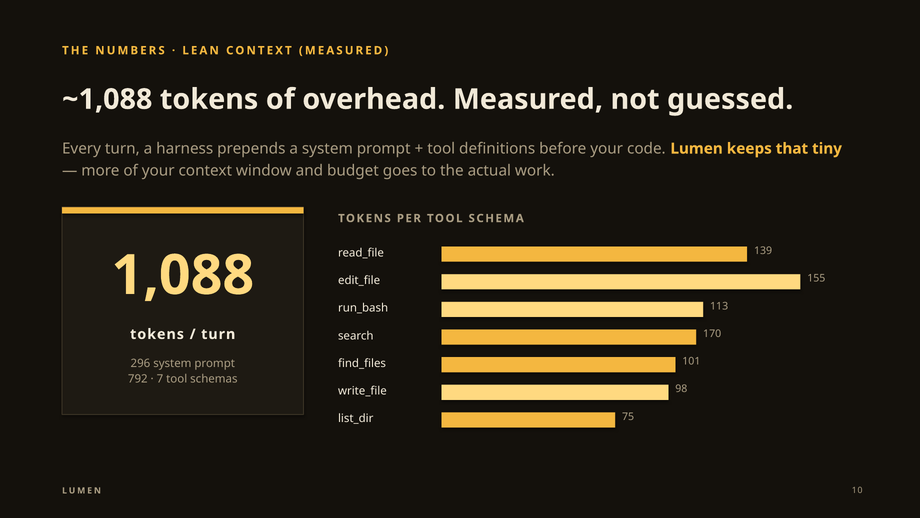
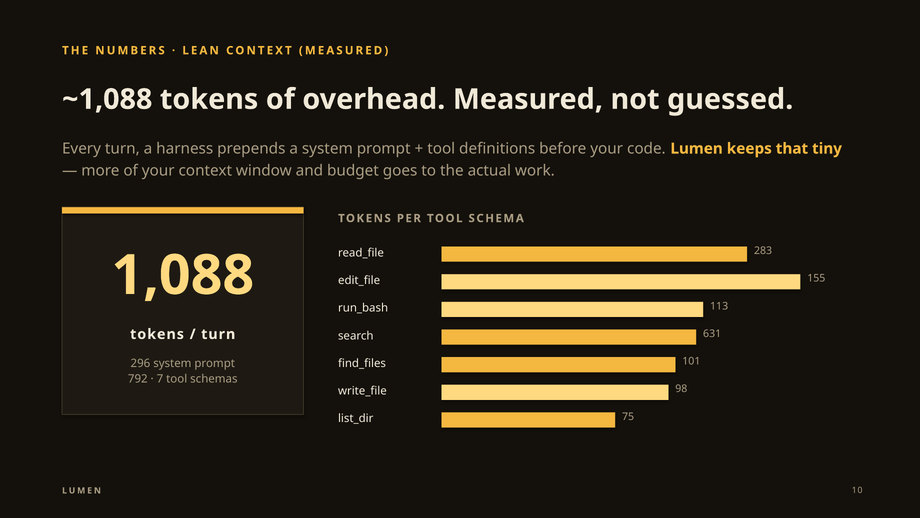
139: 139 -> 283 (763, 251)
170: 170 -> 631 (712, 333)
